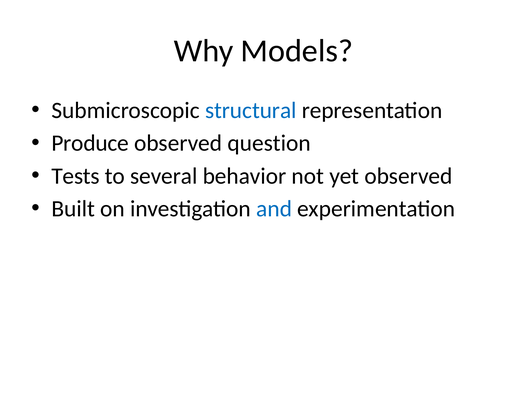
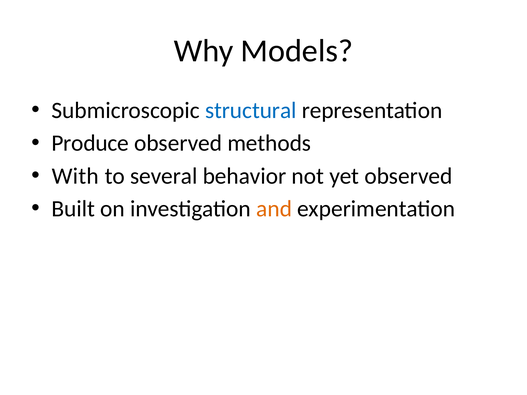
question: question -> methods (269, 143)
Tests: Tests -> With (75, 176)
and colour: blue -> orange (274, 209)
